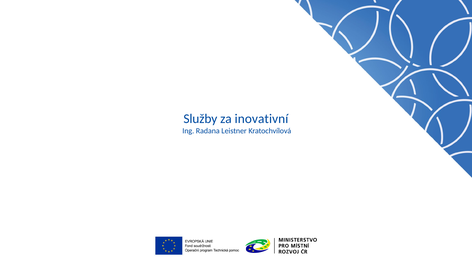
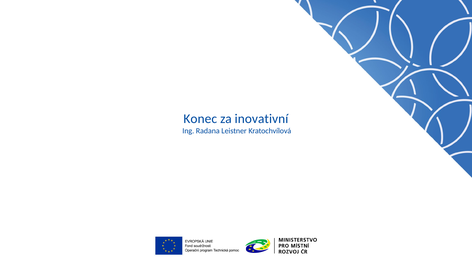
Služby: Služby -> Konec (200, 119)
